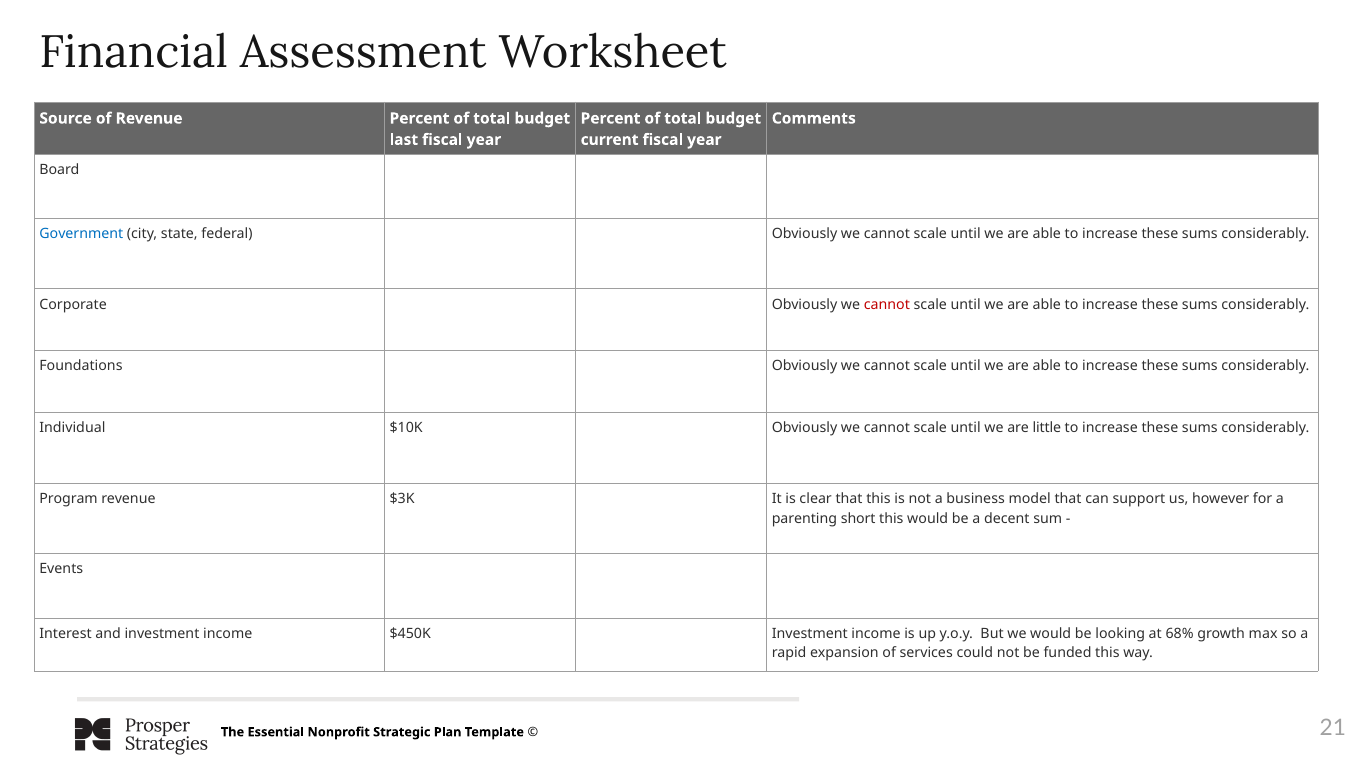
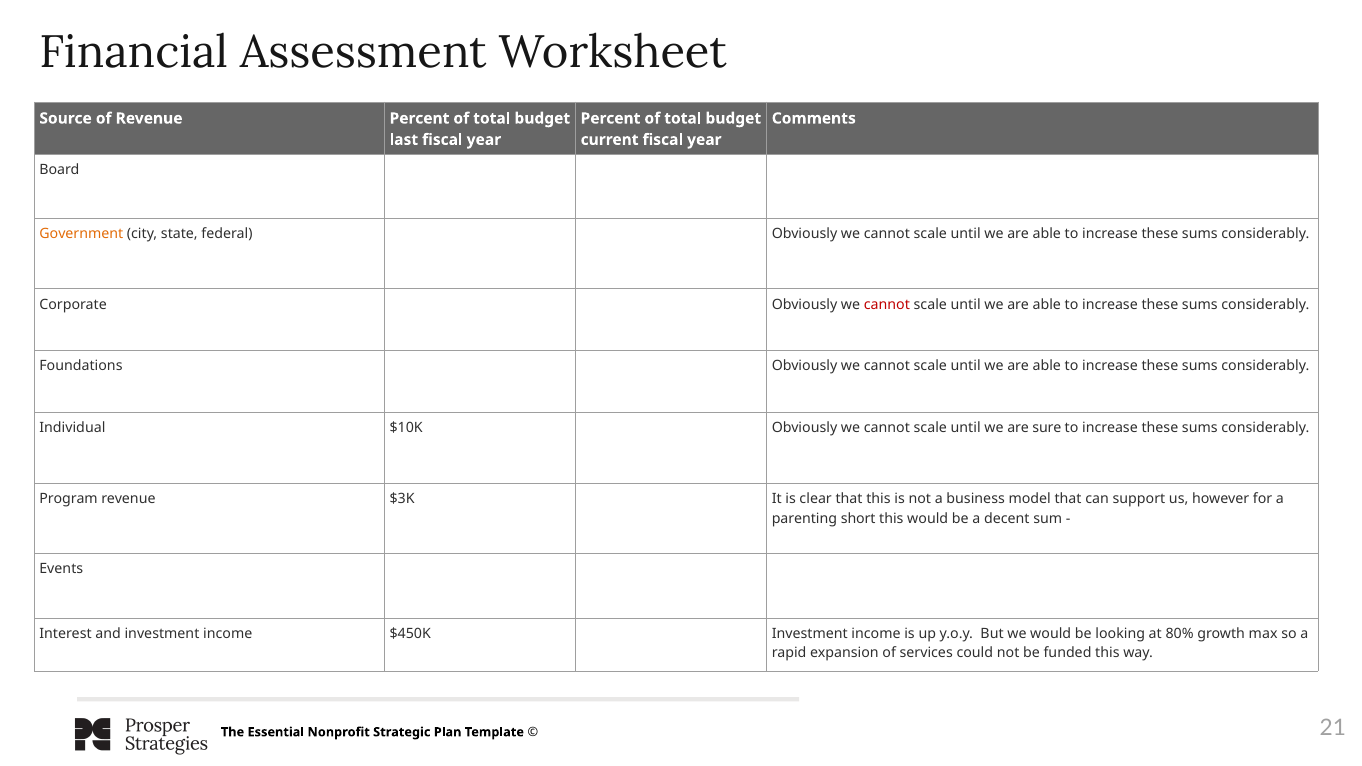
Government colour: blue -> orange (81, 234)
little: little -> sure (1047, 428)
68%: 68% -> 80% (1180, 634)
